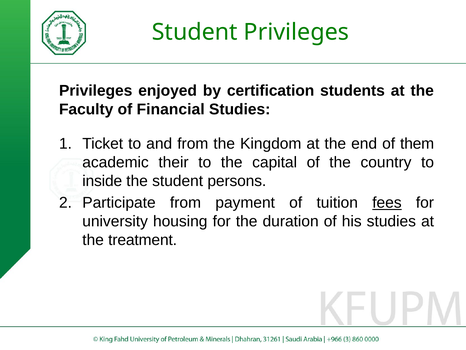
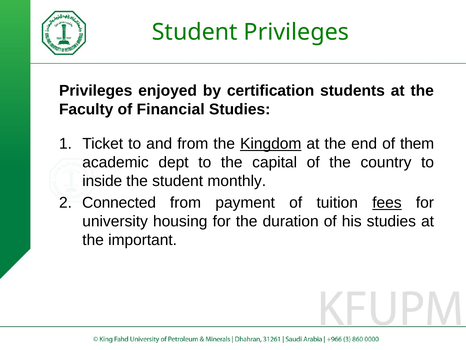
Kingdom underline: none -> present (271, 143)
their: their -> dept (174, 162)
persons: persons -> monthly (237, 181)
Participate: Participate -> Connected (119, 202)
treatment: treatment -> important (143, 240)
